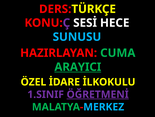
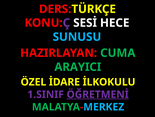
ARAYICI underline: present -> none (78, 67)
